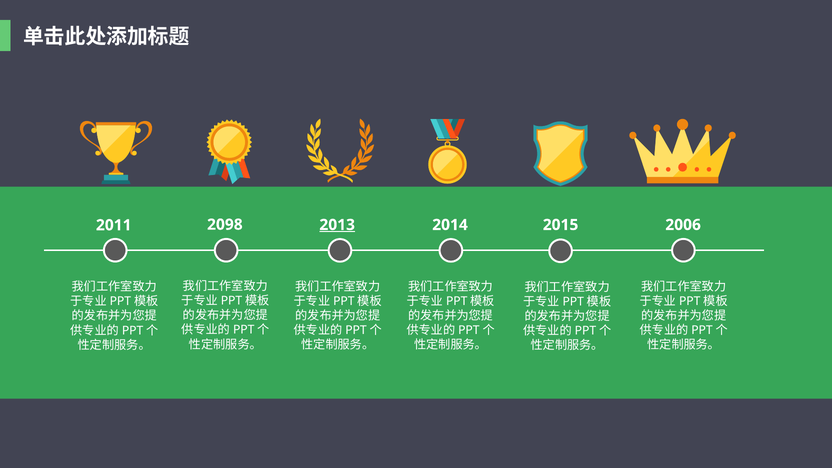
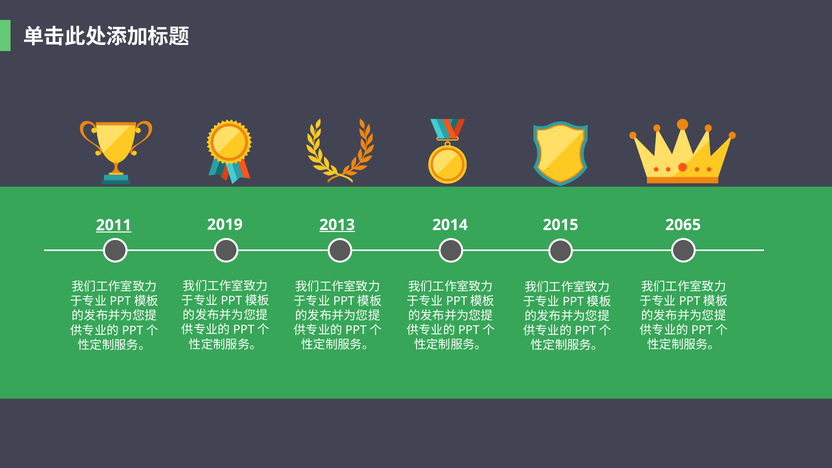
2098: 2098 -> 2019 (225, 225)
2006: 2006 -> 2065 (683, 225)
2011 underline: none -> present (114, 225)
